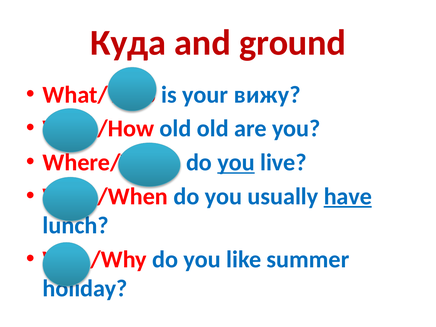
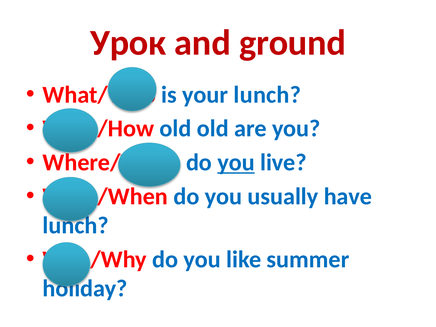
Куда: Куда -> Урок (128, 43)
your вижу: вижу -> lunch (267, 95)
have underline: present -> none (348, 196)
